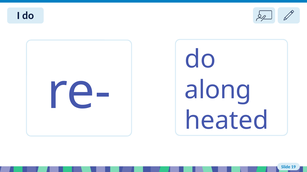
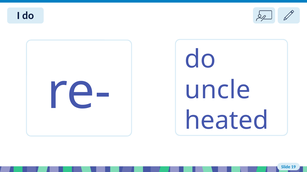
along: along -> uncle (218, 90)
